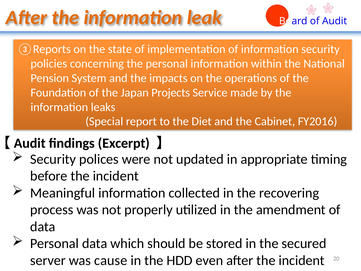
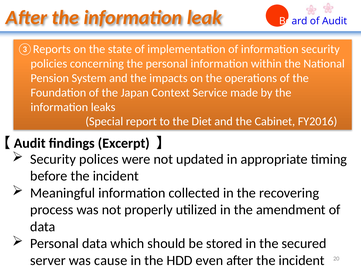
Projects: Projects -> Context (171, 93)
